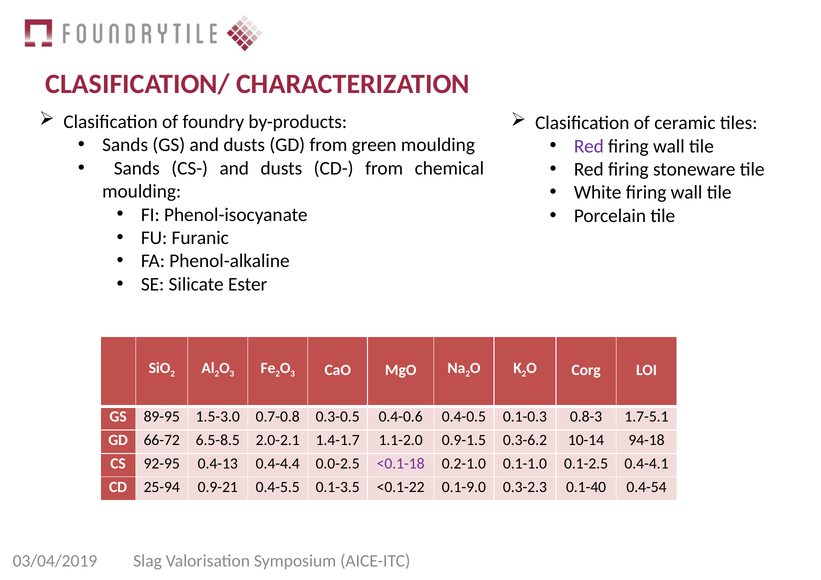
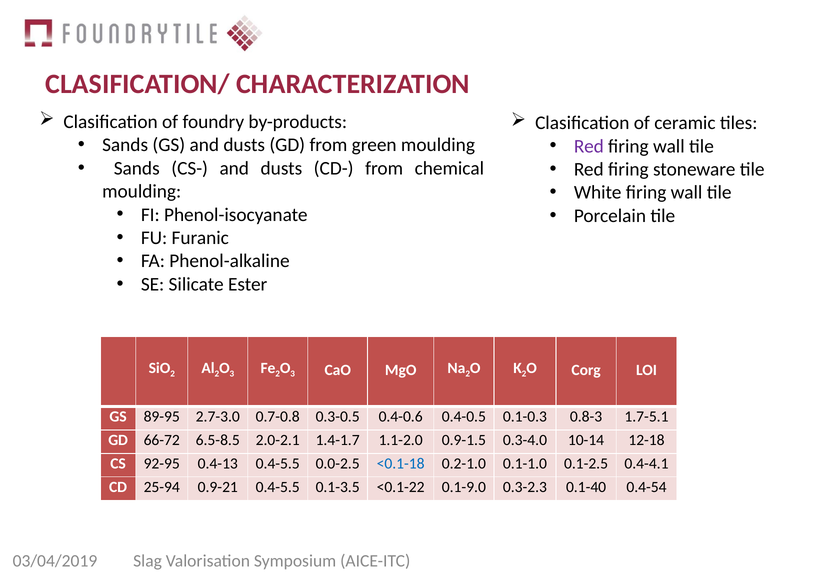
1.5-3.0: 1.5-3.0 -> 2.7-3.0 (218, 417)
0.3-6.2: 0.3-6.2 -> 0.3-4.0 (525, 441)
94-18: 94-18 -> 12-18 (646, 441)
0.4-13 0.4-4.4: 0.4-4.4 -> 0.4-5.5 (278, 464)
<0.1-18 colour: purple -> blue (401, 464)
